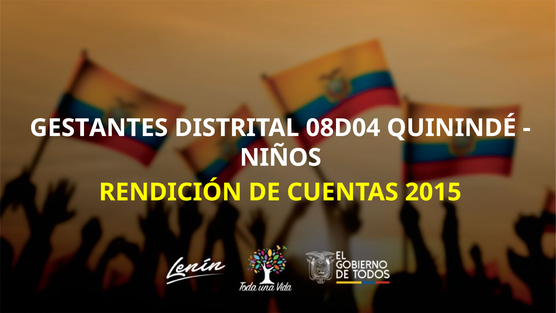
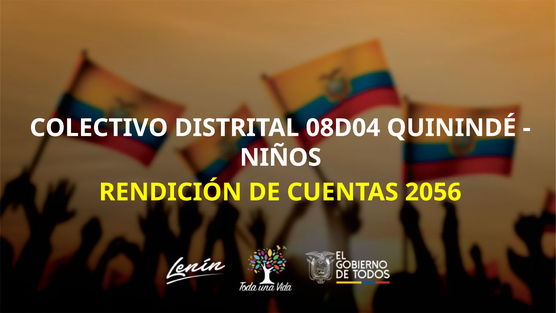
GESTANTES: GESTANTES -> COLECTIVO (99, 128)
2015: 2015 -> 2056 (433, 192)
